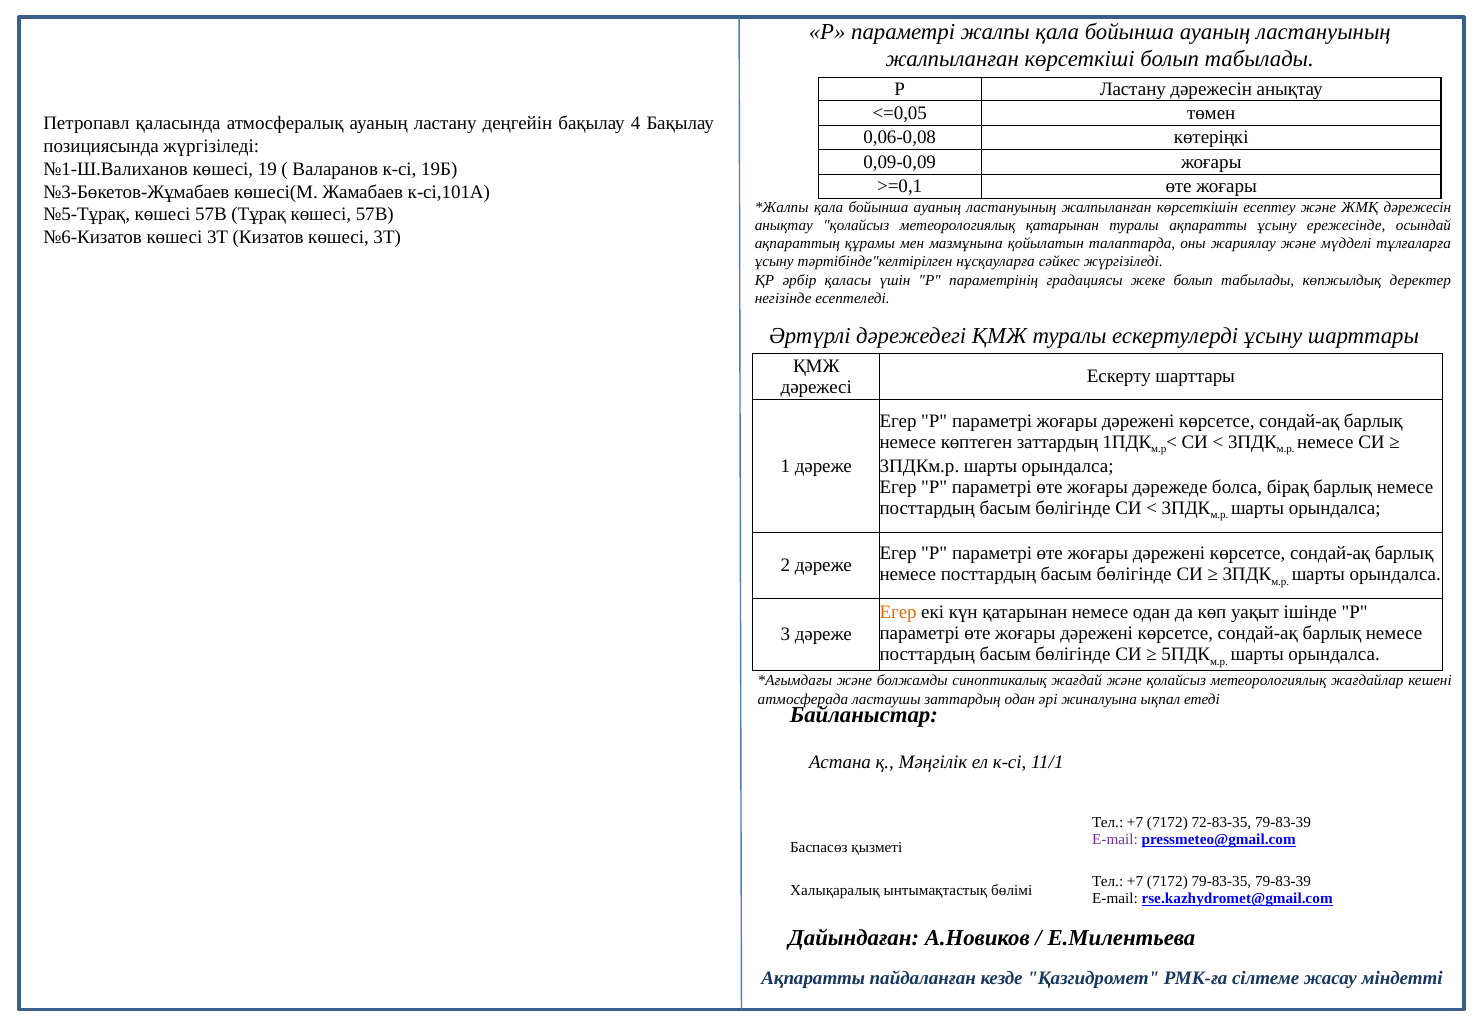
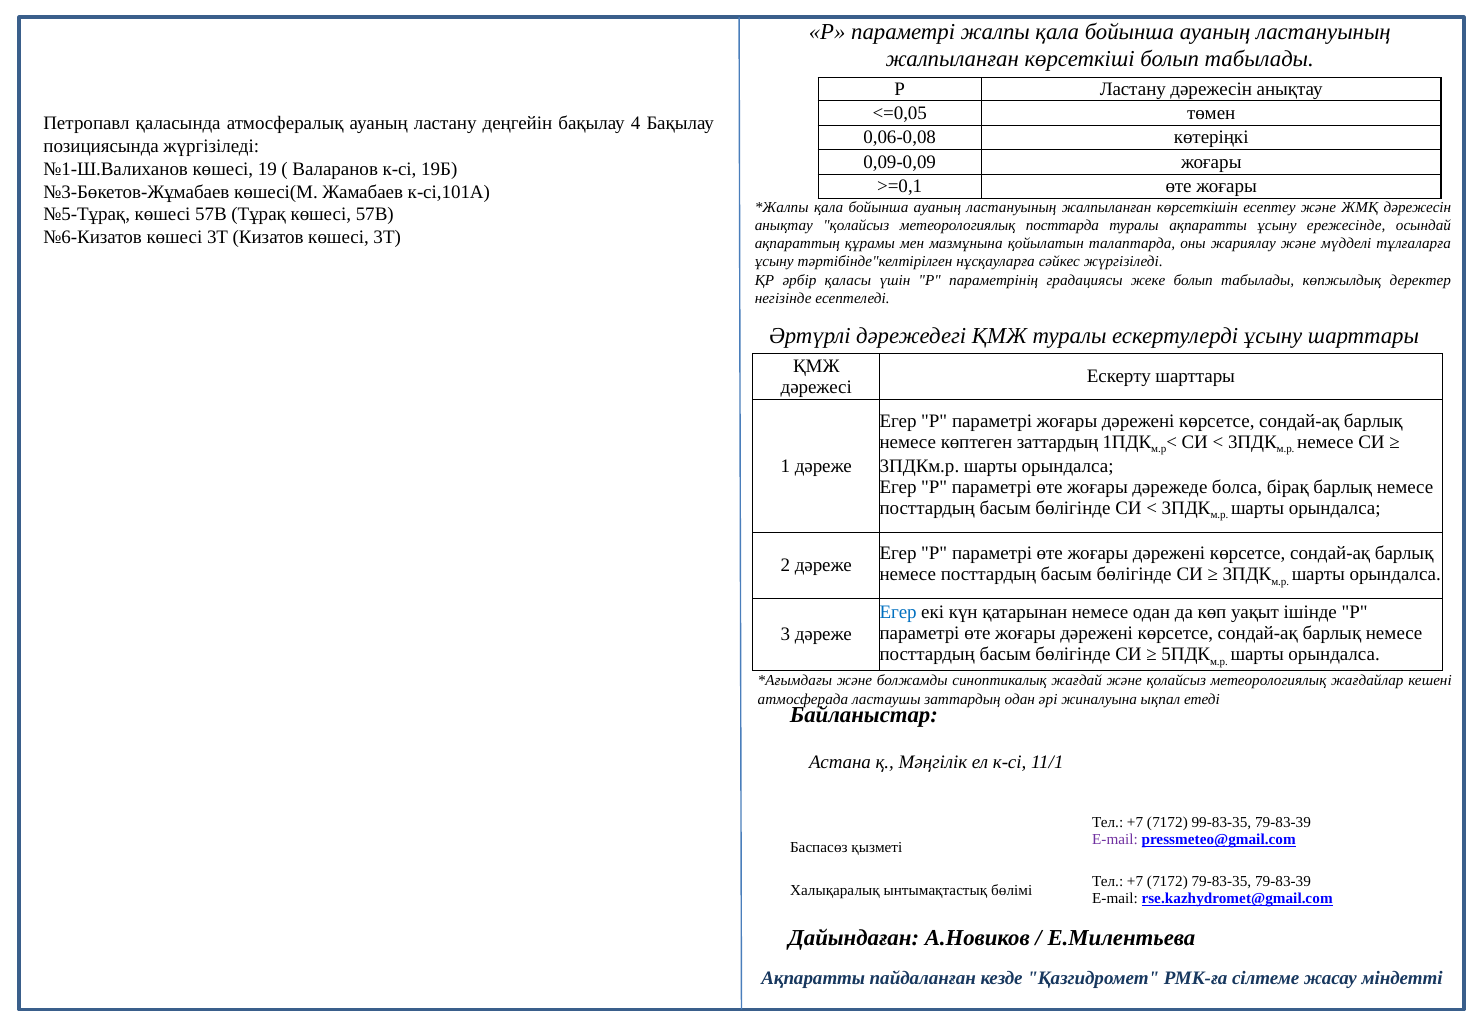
метеорологиялық қатарынан: қатарынан -> посттарда (1062, 225)
Егер colour: orange -> blue (898, 612)
72-83-35: 72-83-35 -> 99-83-35 (1221, 822)
